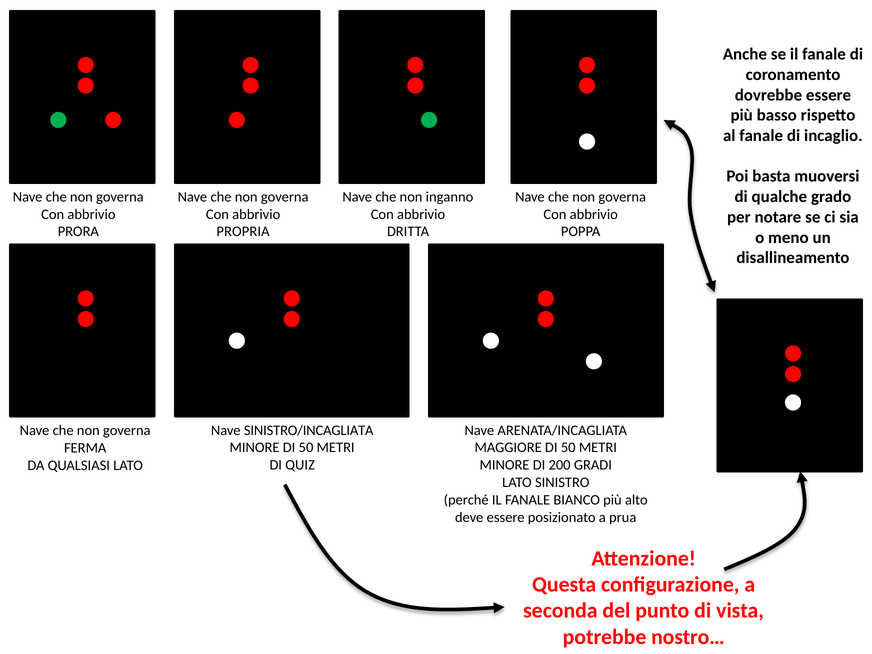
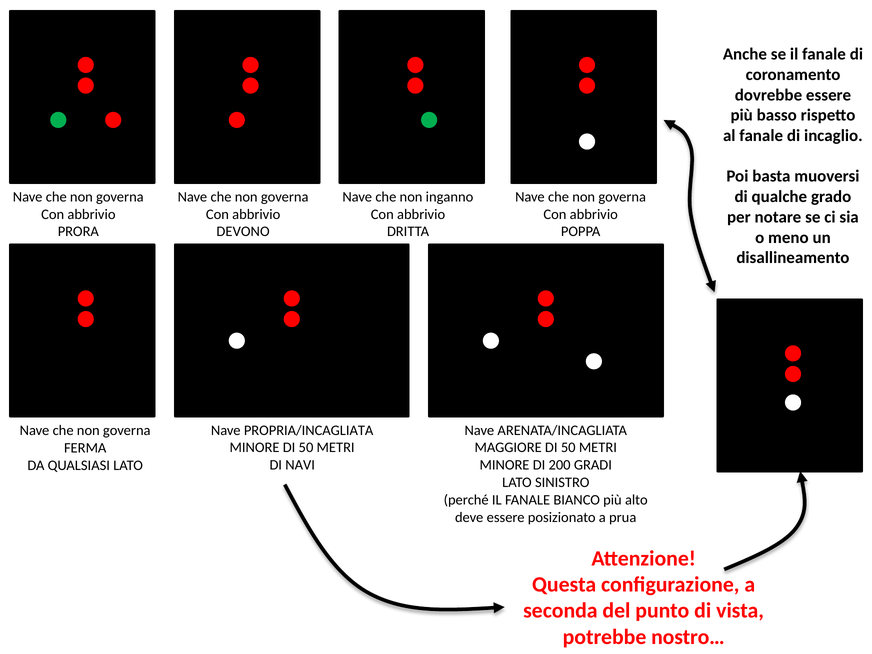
PROPRIA: PROPRIA -> DEVONO (243, 232)
SINISTRO/INCAGLIATA: SINISTRO/INCAGLIATA -> PROPRIA/INCAGLIATA (309, 430)
QUIZ: QUIZ -> NAVI (300, 465)
